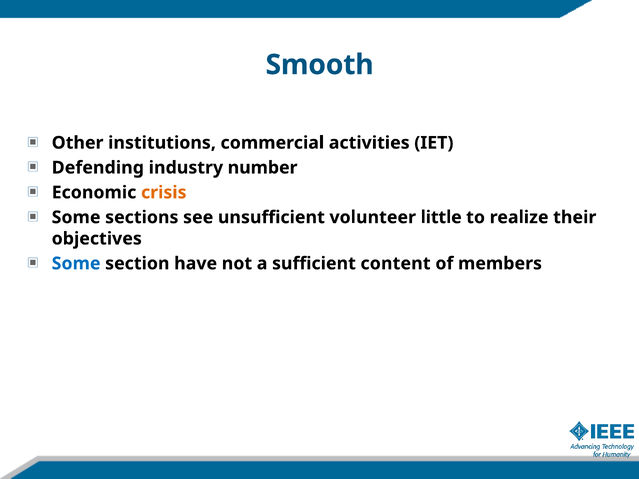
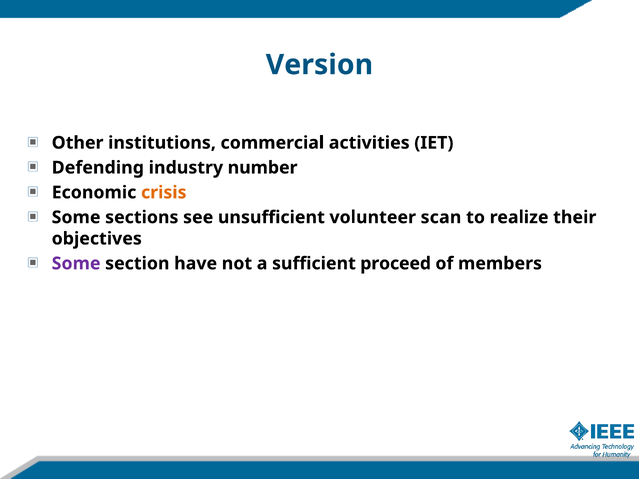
Smooth: Smooth -> Version (319, 65)
little: little -> scan (441, 217)
Some colour: blue -> purple (76, 264)
content: content -> proceed (396, 264)
